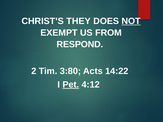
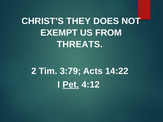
NOT underline: present -> none (131, 21)
RESPOND: RESPOND -> THREATS (80, 44)
3:80: 3:80 -> 3:79 (70, 71)
